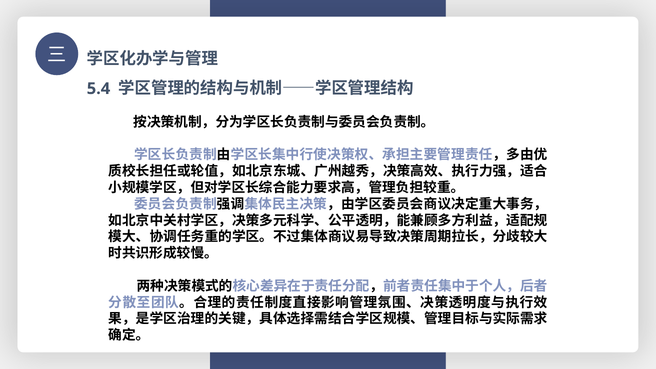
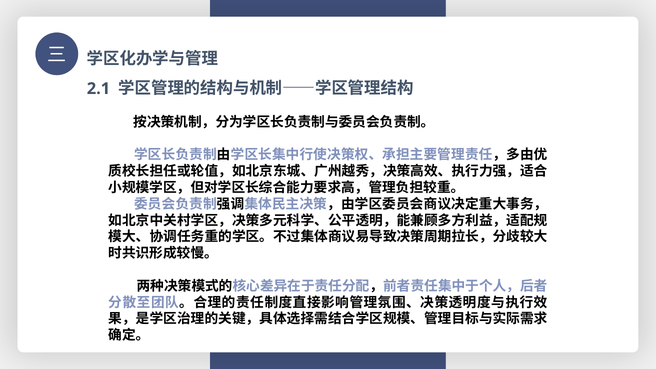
5.4: 5.4 -> 2.1 (98, 89)
